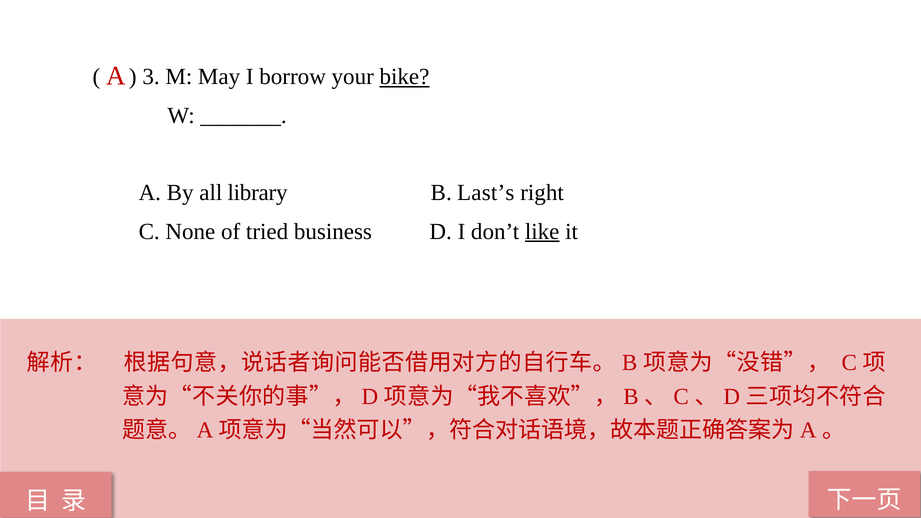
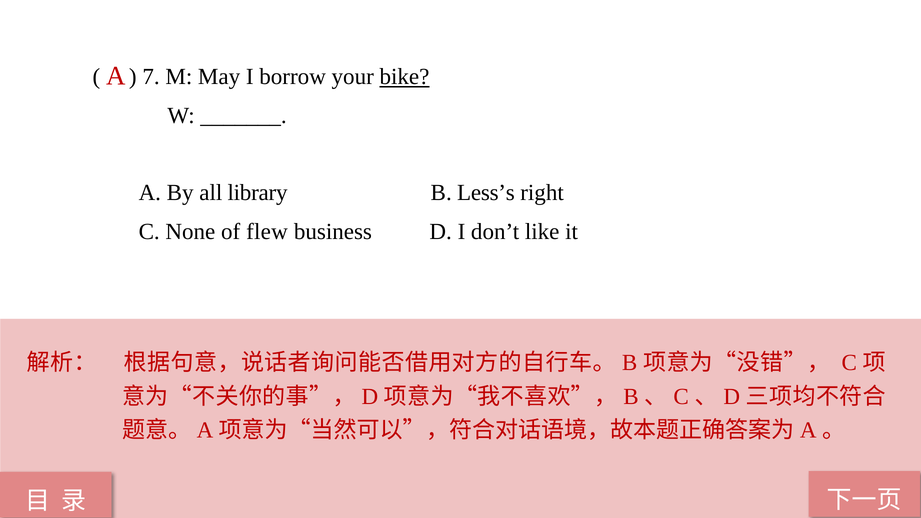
3: 3 -> 7 (151, 77)
Last’s: Last’s -> Less’s (486, 193)
tried: tried -> flew (267, 232)
like underline: present -> none (542, 232)
